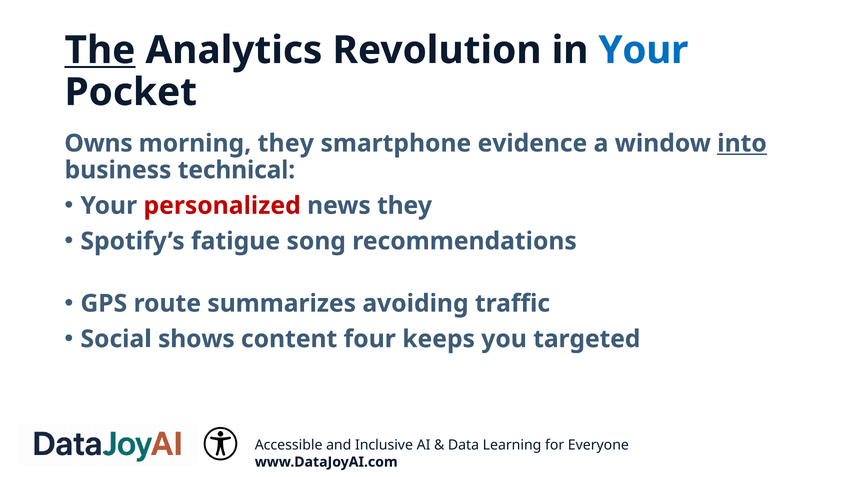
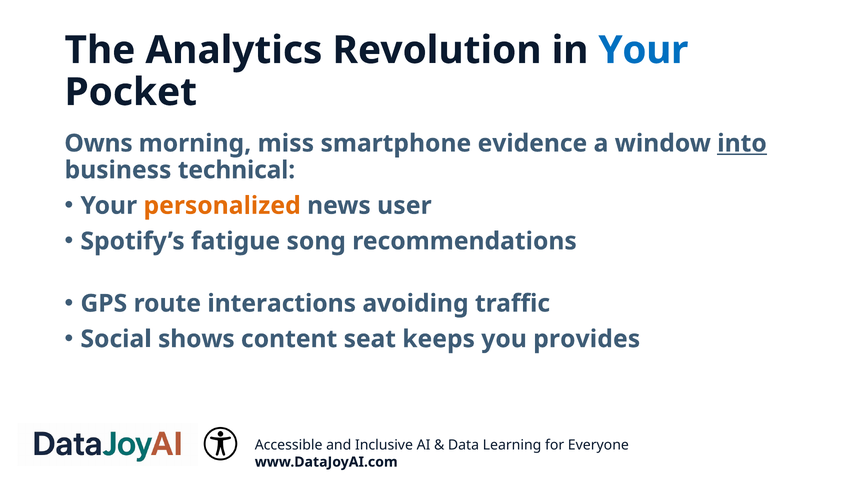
The underline: present -> none (100, 50)
morning they: they -> miss (286, 143)
personalized colour: red -> orange (222, 205)
news they: they -> user (404, 205)
summarizes: summarizes -> interactions (282, 303)
four: four -> seat (370, 339)
targeted: targeted -> provides (587, 339)
